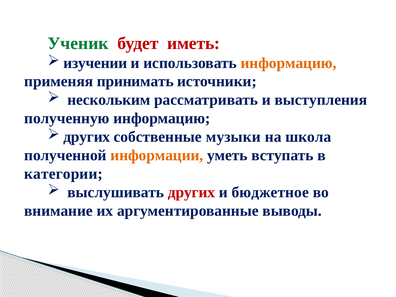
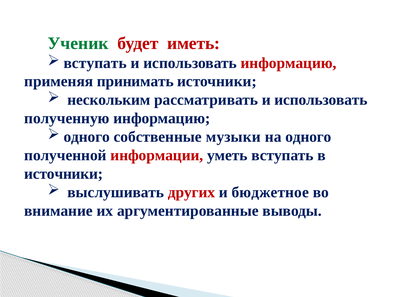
изучении: изучении -> вступать (95, 63)
информацию colour: orange -> red (289, 63)
рассматривать и выступления: выступления -> использовать (321, 100)
других: других -> одного (87, 137)
на школа: школа -> одного (308, 137)
информации colour: orange -> red (157, 155)
категории: категории -> источники (64, 174)
